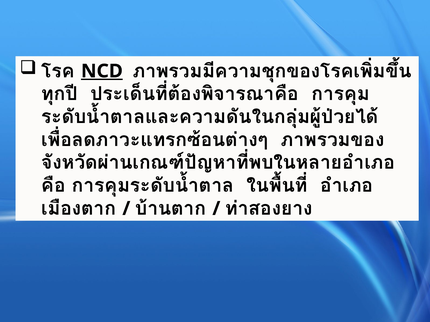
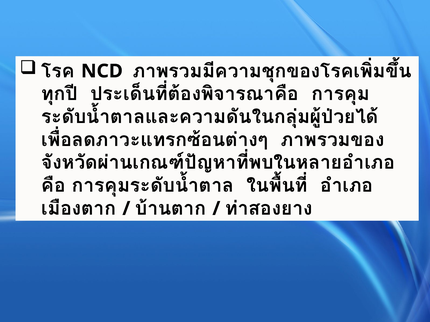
NCD underline: present -> none (102, 71)
